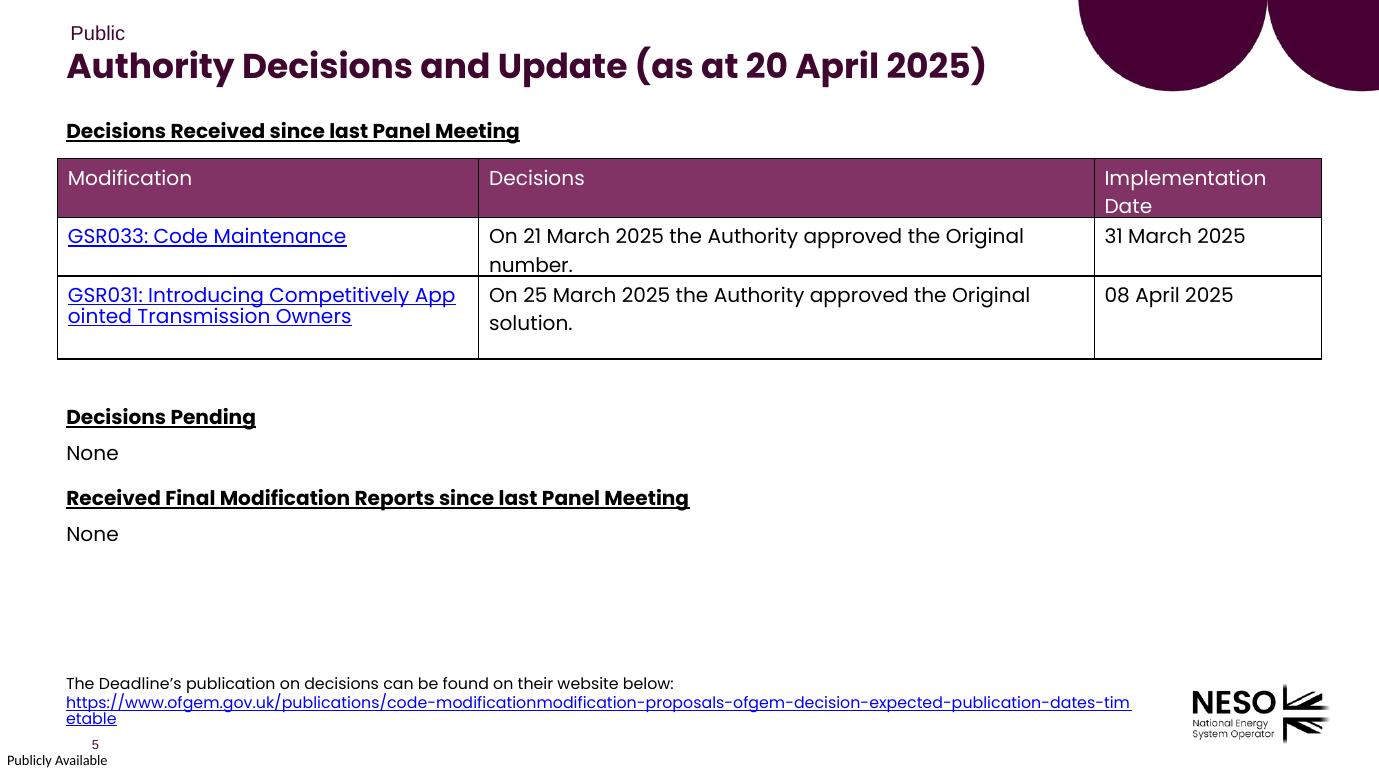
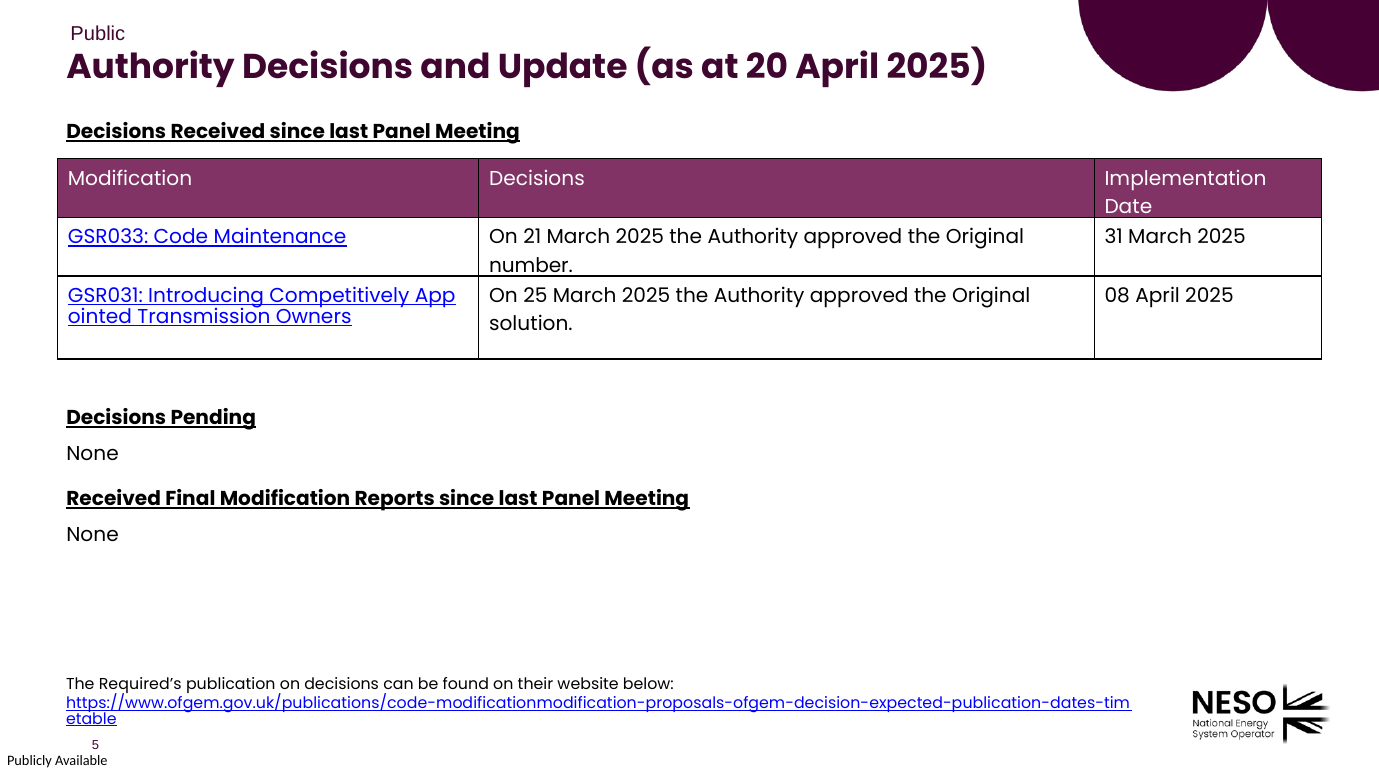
Deadline’s: Deadline’s -> Required’s (140, 684)
